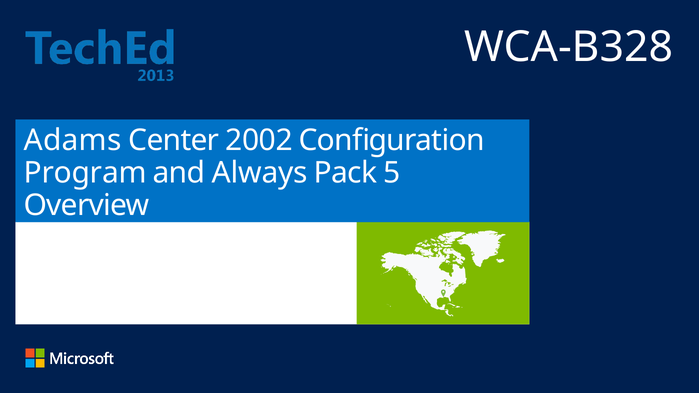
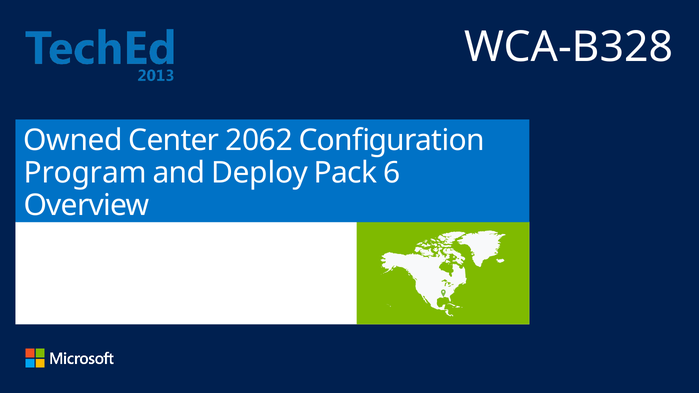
Adams: Adams -> Owned (73, 141)
2002: 2002 -> 2062 (259, 141)
Always: Always -> Deploy (260, 173)
5: 5 -> 6 (392, 173)
